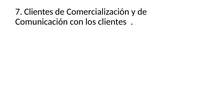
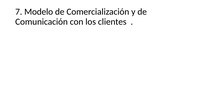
7 Clientes: Clientes -> Modelo (39, 12)
